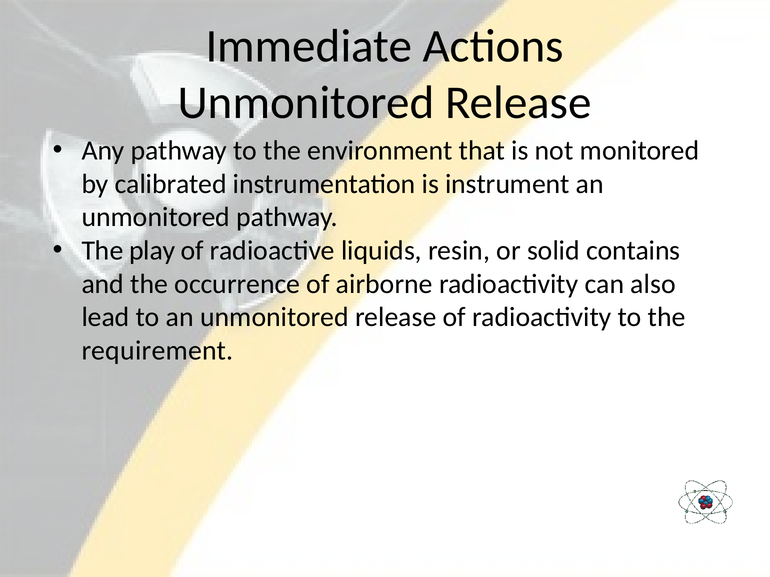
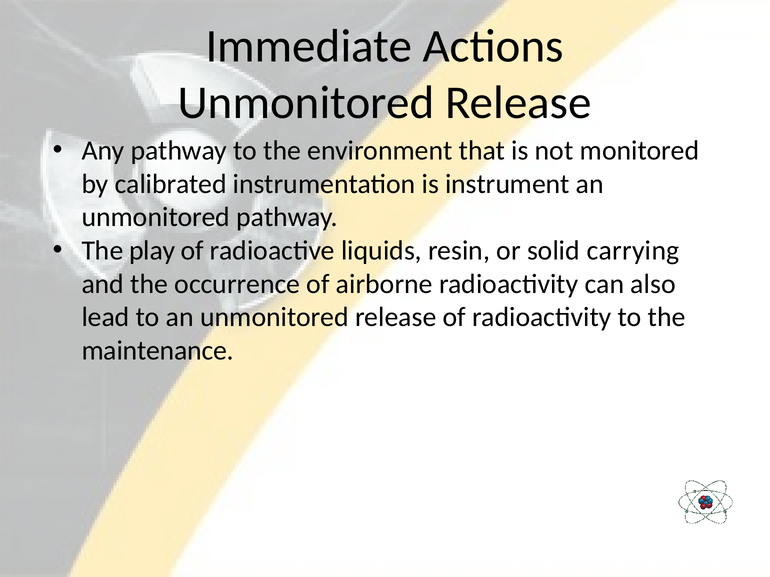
contains: contains -> carrying (633, 251)
requirement: requirement -> maintenance (158, 351)
